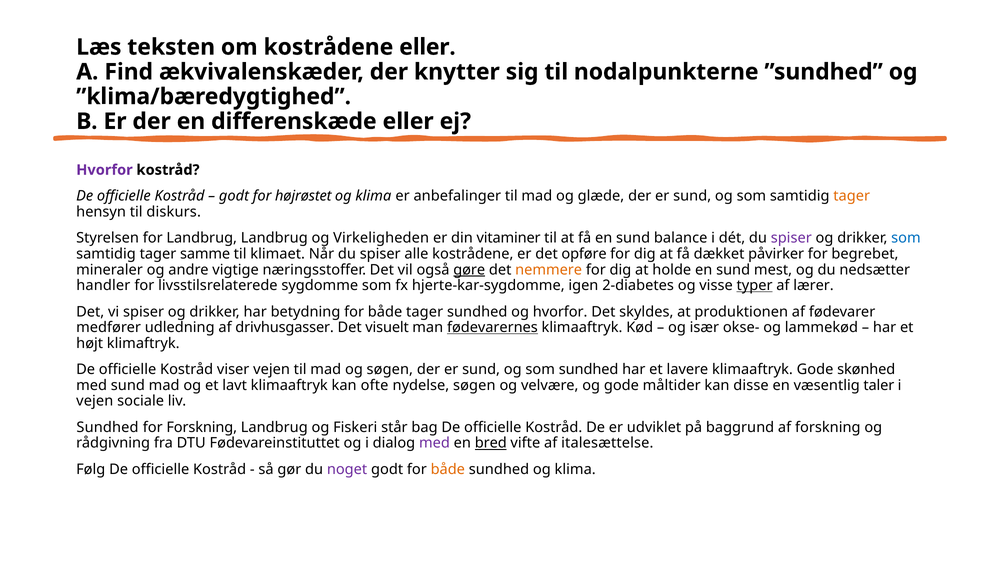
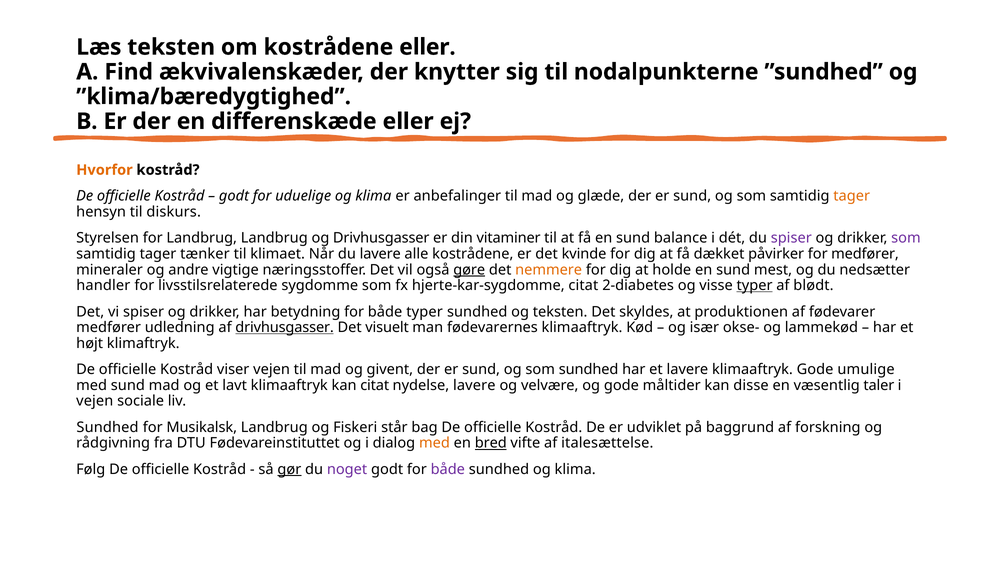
Hvorfor colour: purple -> orange (104, 170)
højrøstet: højrøstet -> uduelige (303, 196)
og Virkeligheden: Virkeligheden -> Drivhusgasser (381, 238)
som colour: blue -> purple (906, 238)
samme: samme -> tænker (205, 254)
Når du spiser: spiser -> lavere (380, 254)
opføre: opføre -> kvinde (584, 254)
for begrebet: begrebet -> medfører (865, 254)
hjerte-kar-sygdomme igen: igen -> citat (583, 285)
lærer: lærer -> blødt (813, 285)
både tager: tager -> typer (425, 311)
og hvorfor: hvorfor -> teksten (560, 311)
drivhusgasser underline: none -> present (285, 327)
fødevarernes underline: present -> none (492, 327)
og søgen: søgen -> givent (390, 369)
skønhed: skønhed -> umulige (866, 369)
kan ofte: ofte -> citat (375, 385)
nydelse søgen: søgen -> lavere (474, 385)
for Forskning: Forskning -> Musikalsk (202, 427)
med colour: purple -> orange (434, 443)
gør underline: none -> present (289, 469)
både colour: orange -> purple (448, 469)
